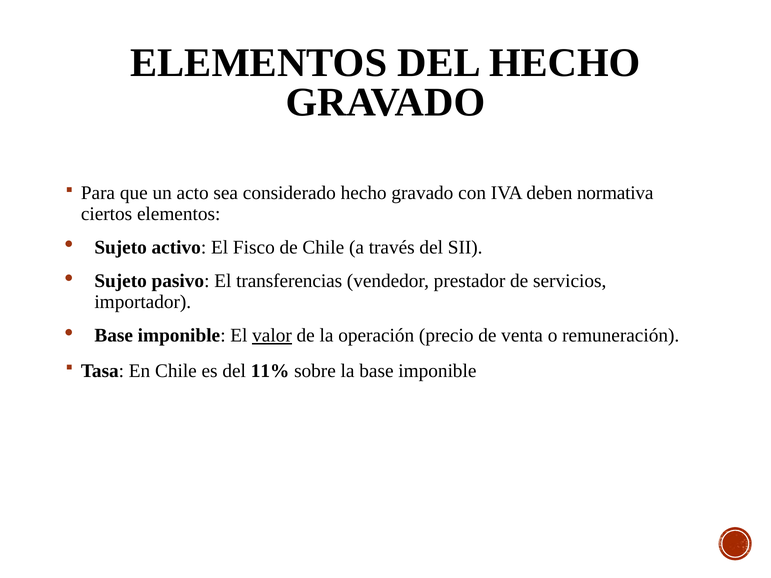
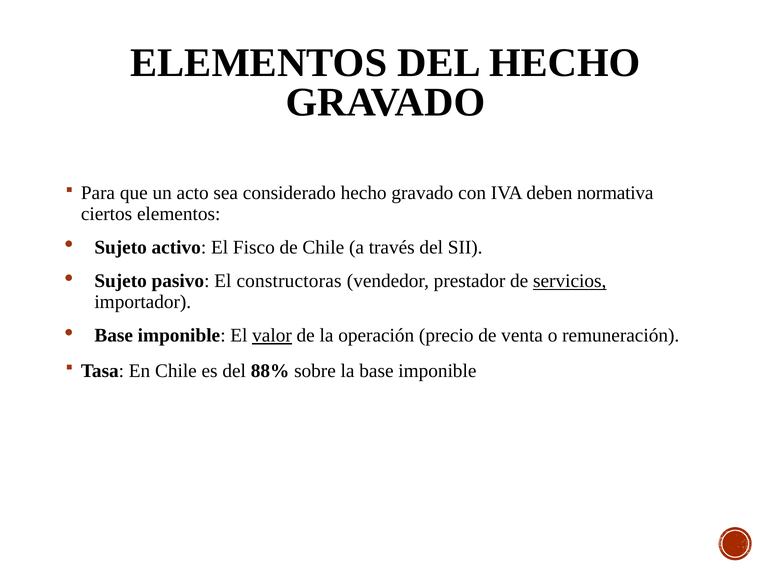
transferencias: transferencias -> constructoras (289, 281)
servicios underline: none -> present (570, 281)
11%: 11% -> 88% (270, 371)
